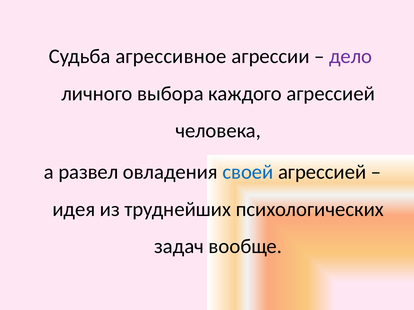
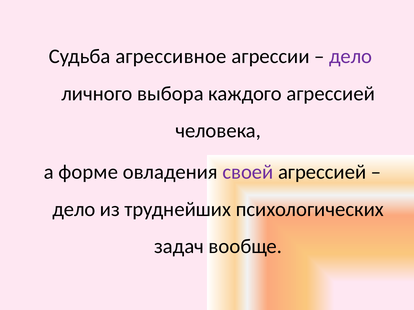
развел: развел -> форме (88, 172)
своей colour: blue -> purple (248, 172)
идея: идея -> дело (74, 210)
